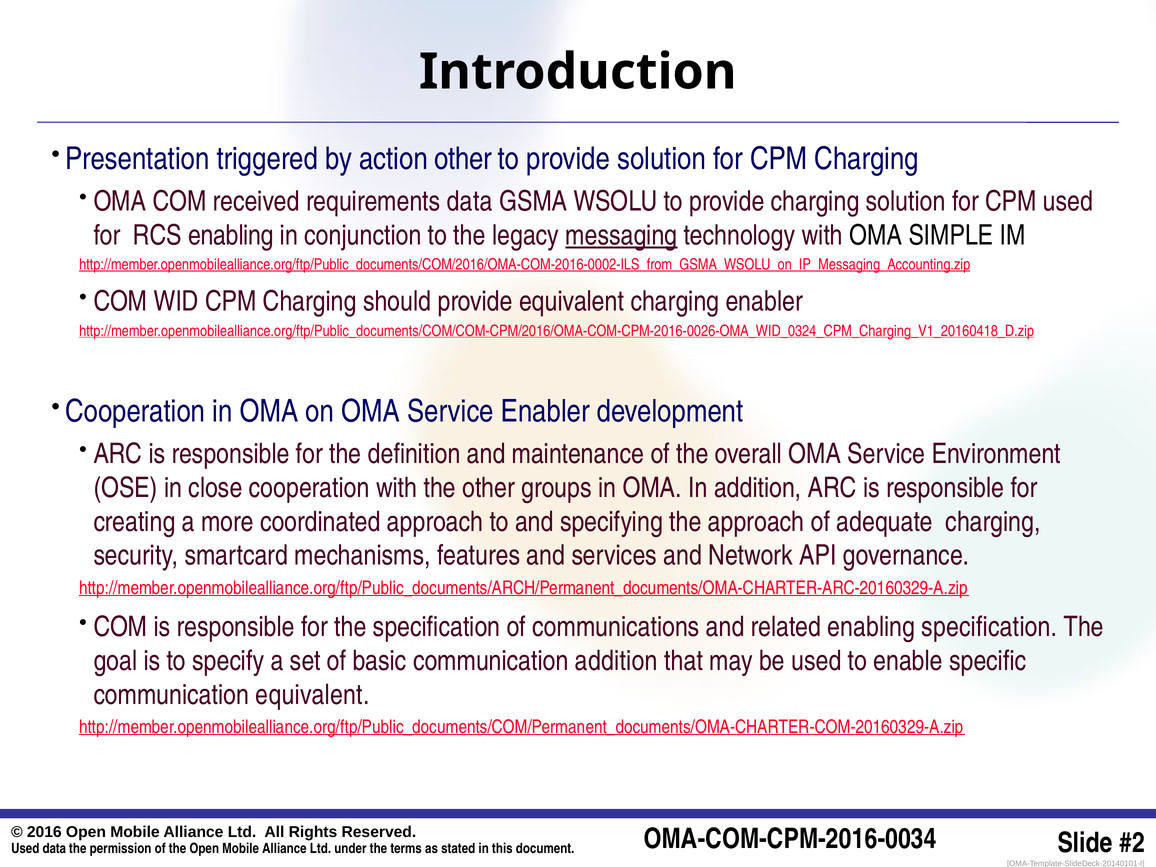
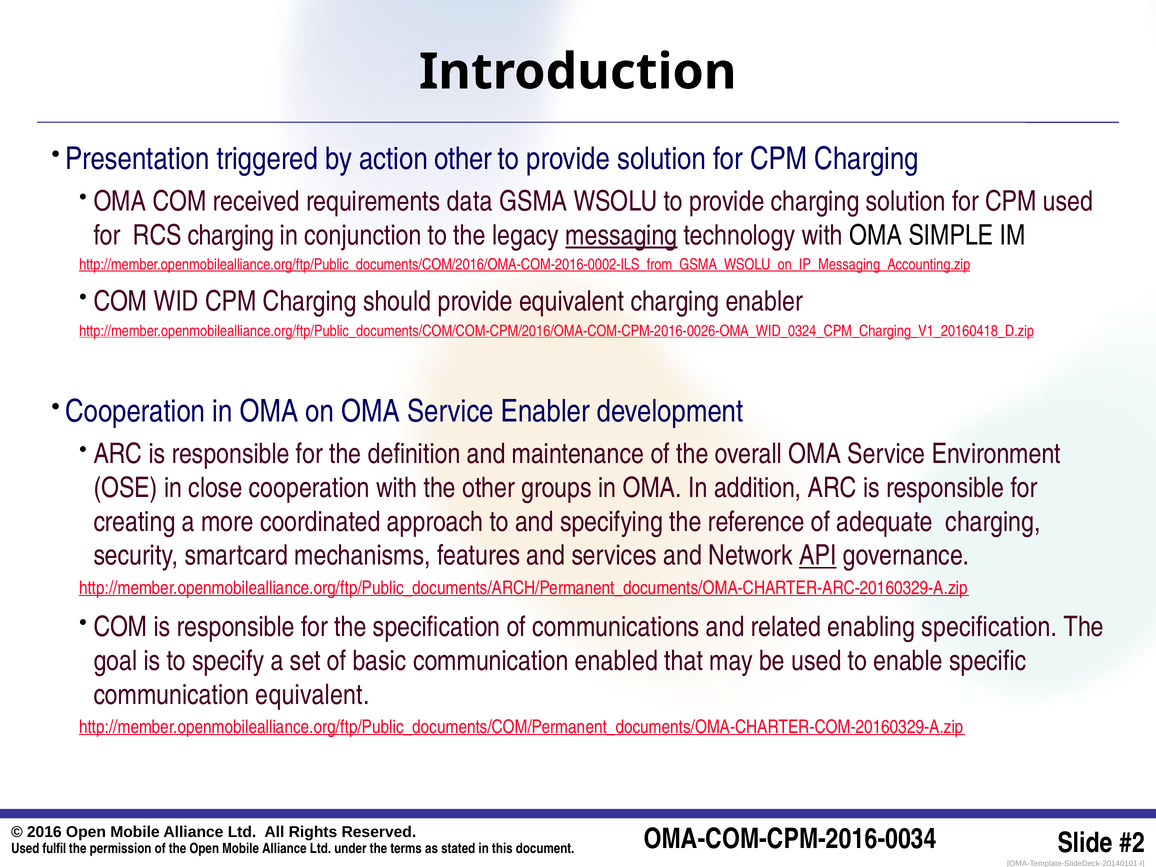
RCS enabling: enabling -> charging (231, 235)
the approach: approach -> reference (756, 522)
API underline: none -> present (818, 556)
communication addition: addition -> enabled (616, 661)
Used data: data -> fulfil (54, 848)
